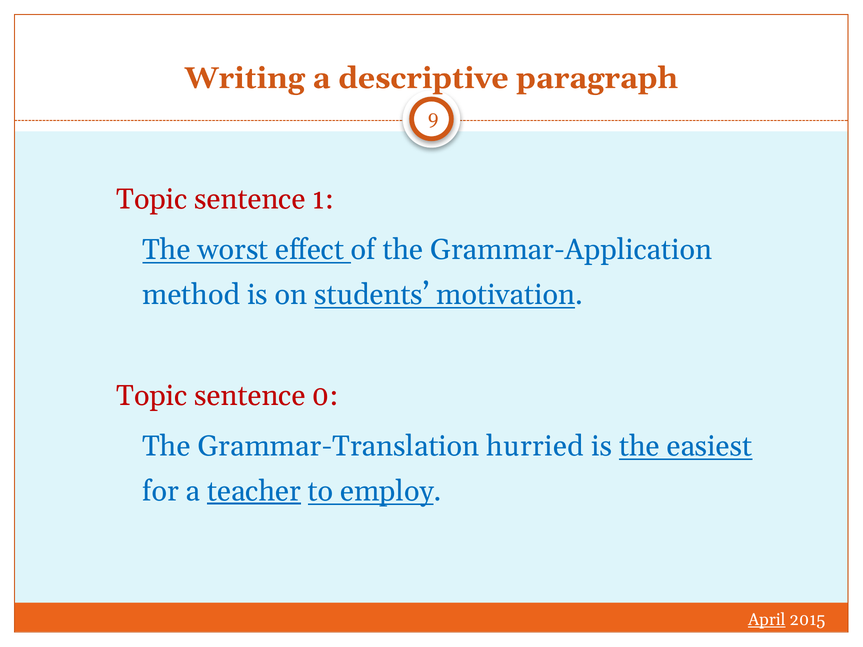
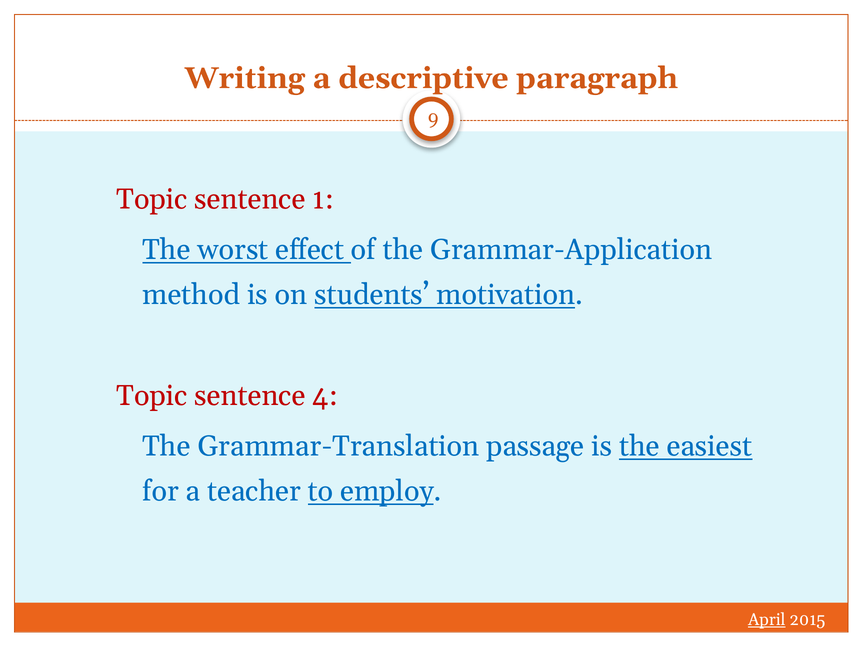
0: 0 -> 4 (325, 396)
hurried: hurried -> passage (535, 446)
teacher underline: present -> none (254, 491)
